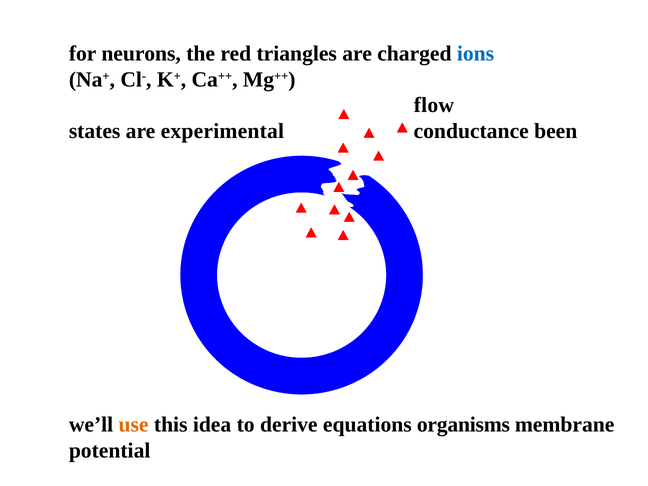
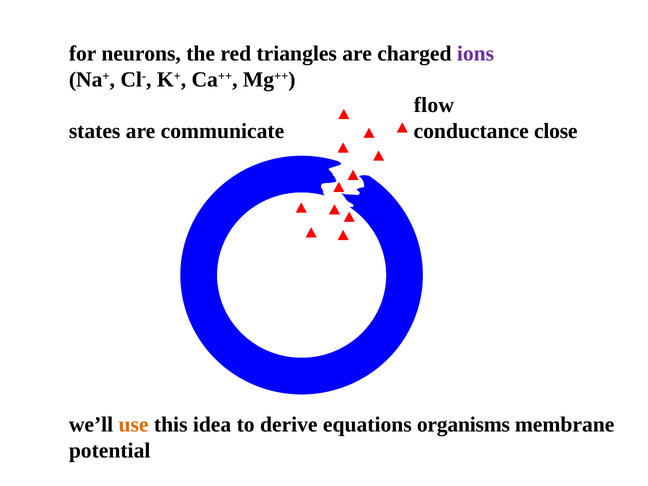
ions colour: blue -> purple (476, 53)
been: been -> close (556, 131)
experimental: experimental -> communicate (222, 131)
